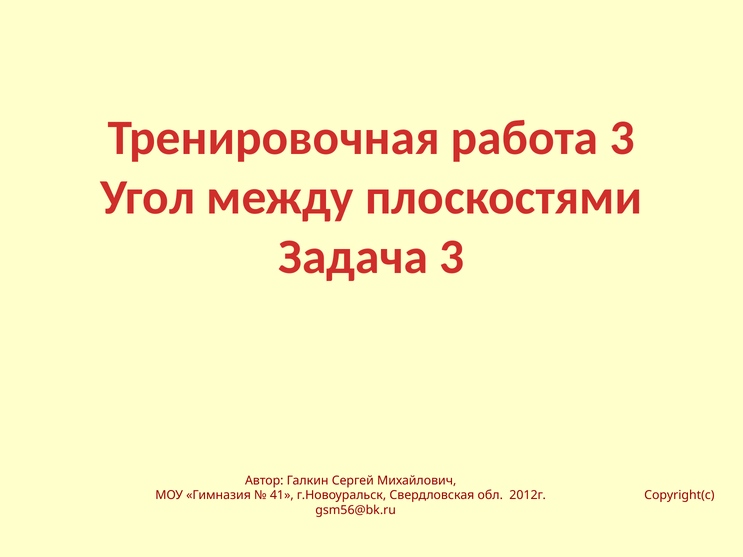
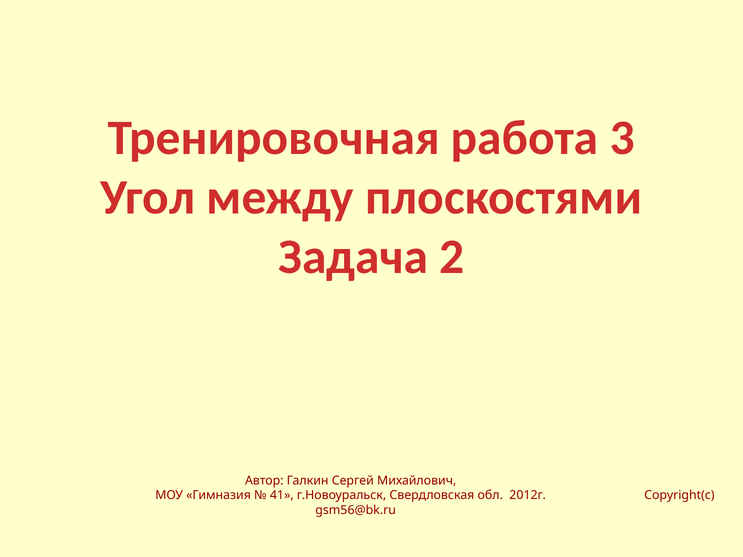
Задача 3: 3 -> 2 (452, 257)
